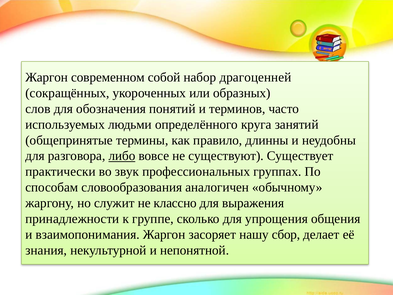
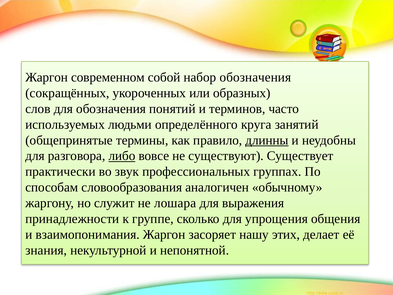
набор драгоценней: драгоценней -> обозначения (255, 77)
длинны underline: none -> present (267, 140)
классно: классно -> лошара (175, 203)
сбор: сбор -> этих (286, 234)
